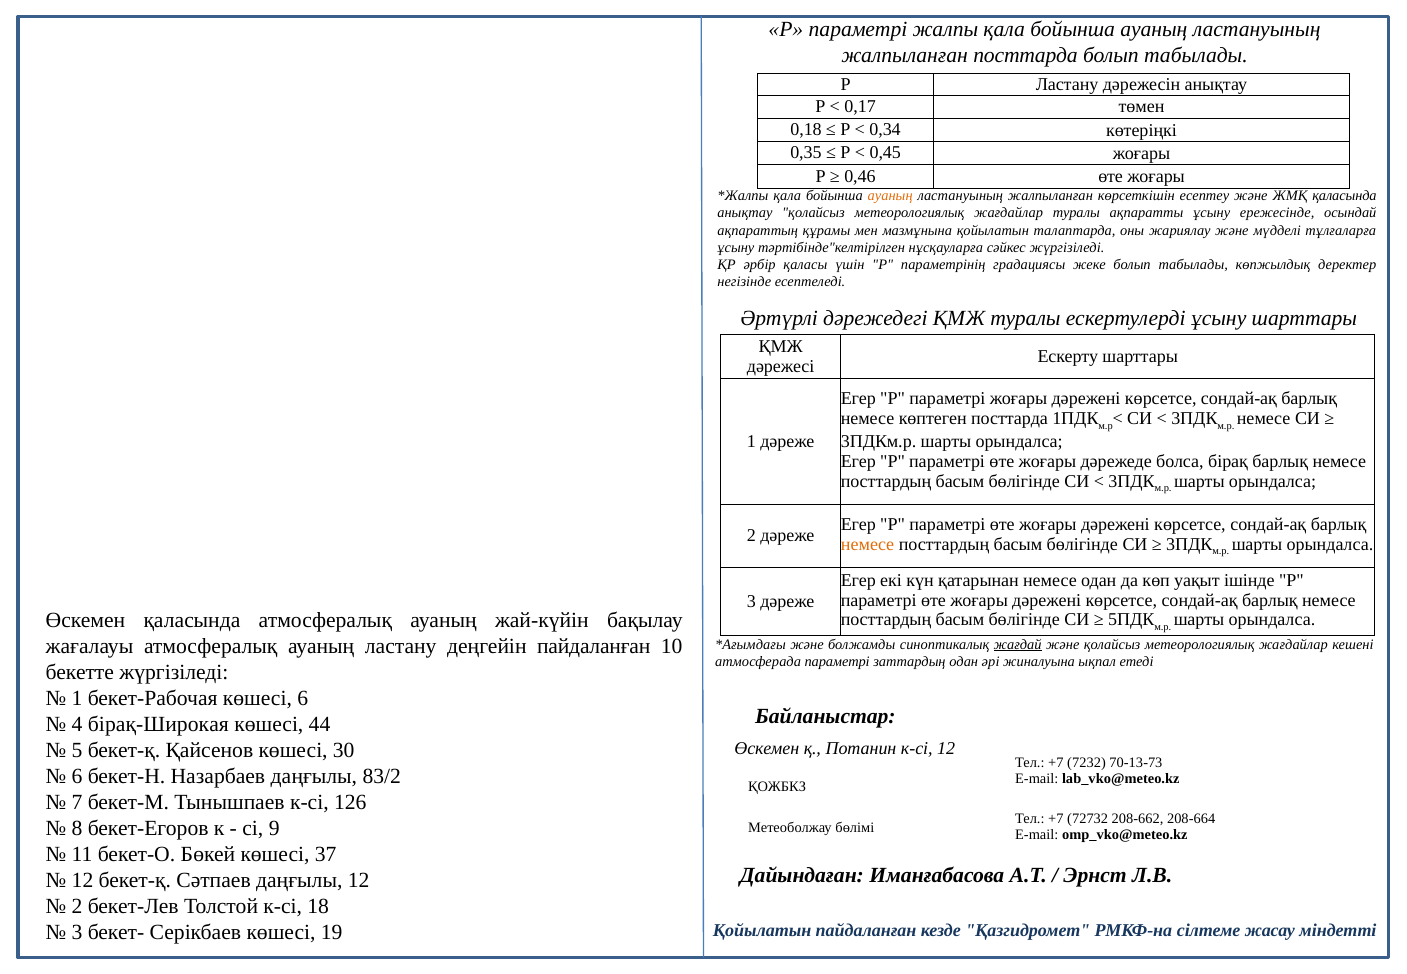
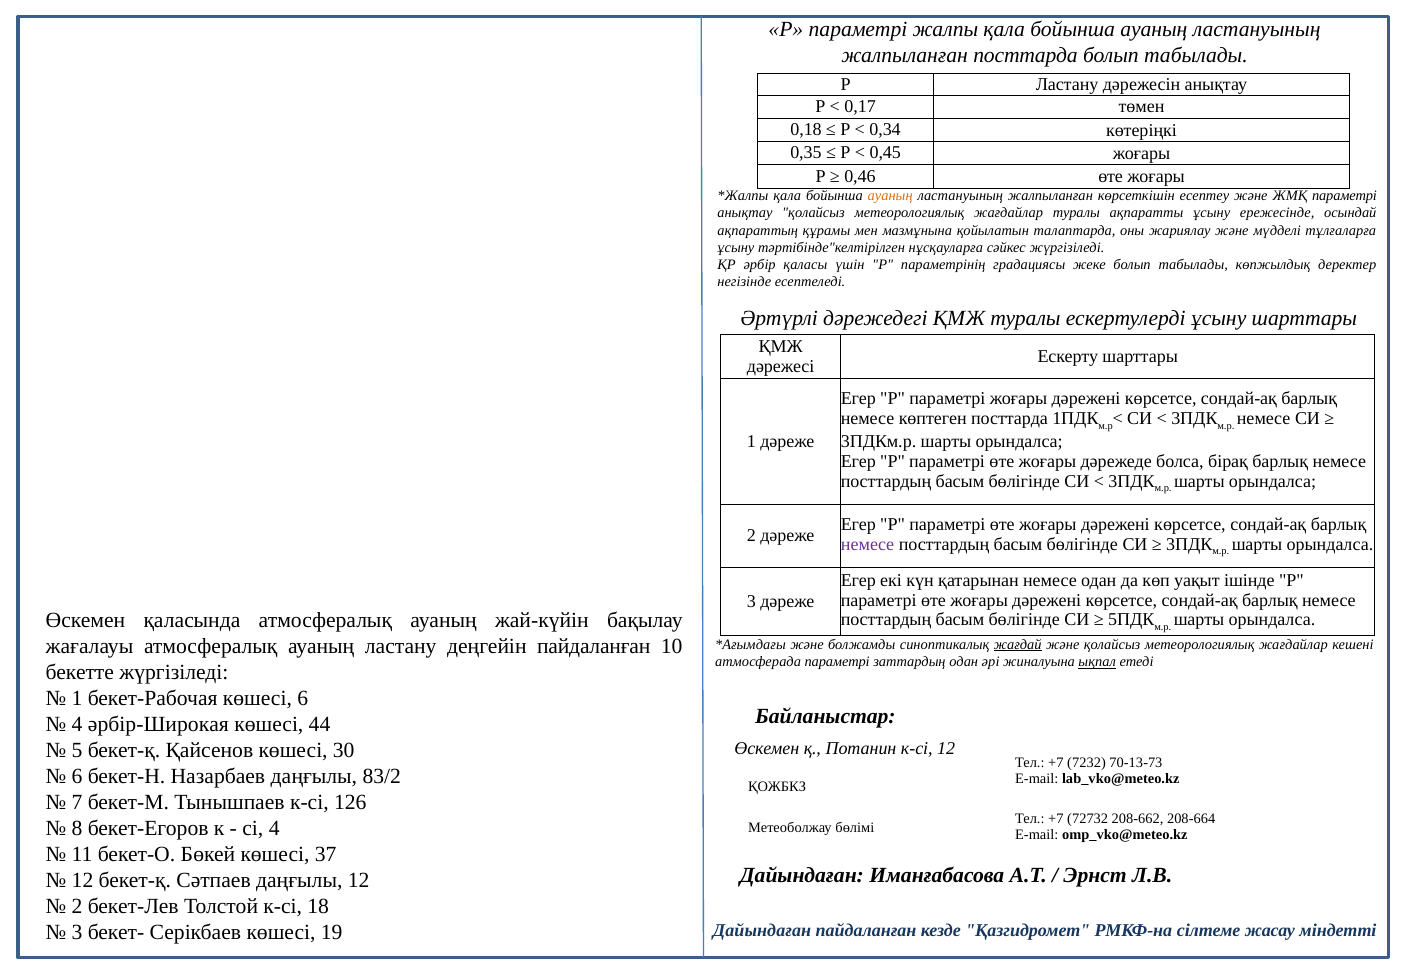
ЖМҚ қаласында: қаласында -> параметрі (1345, 196)
немесе colour: orange -> purple (868, 544)
ықпал underline: none -> present (1097, 662)
бірақ-Широкая: бірақ-Широкая -> әрбір-Широкая (158, 724)
сі 9: 9 -> 4 (274, 828)
Қойылатын: Қойылатын -> Дайындаған (762, 931)
